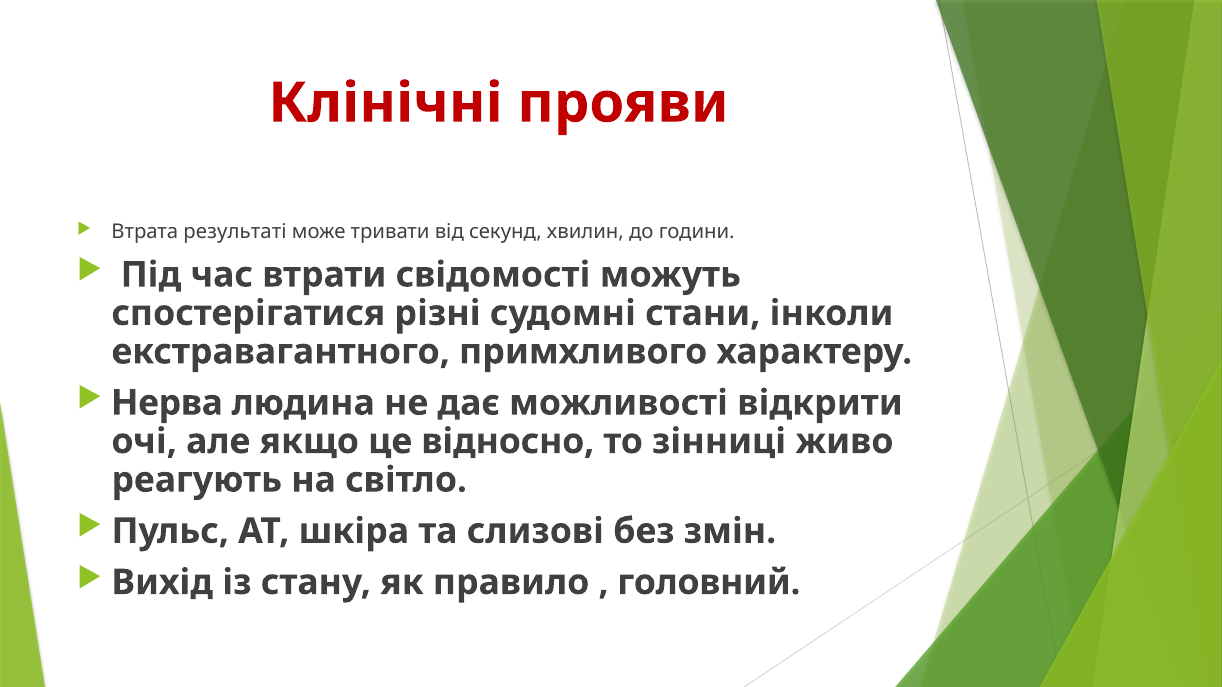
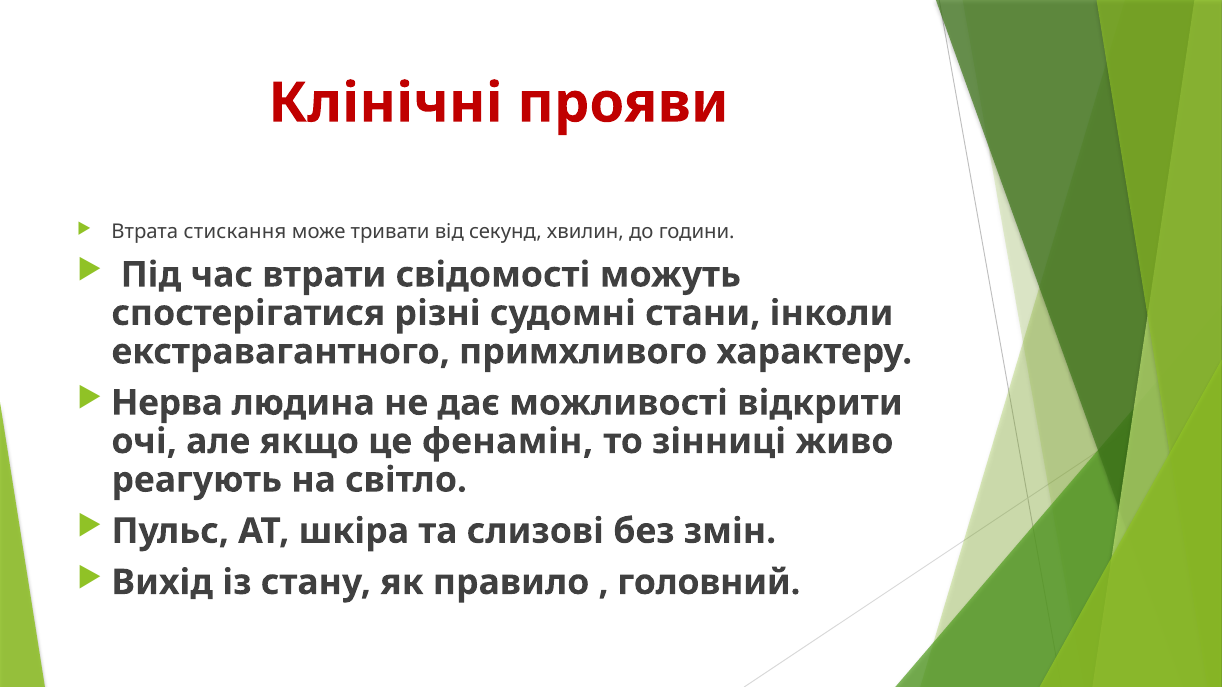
результаті: результаті -> стискання (235, 232)
відносно: відносно -> фенамін (508, 442)
